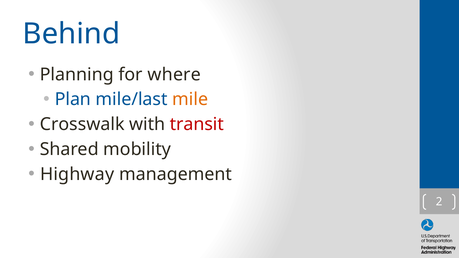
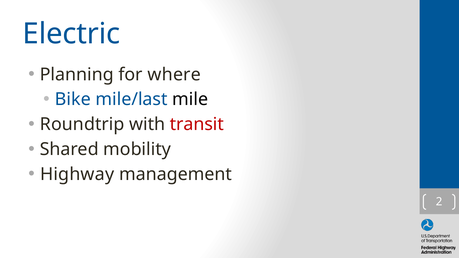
Behind: Behind -> Electric (71, 34)
Plan: Plan -> Bike (73, 100)
mile colour: orange -> black (190, 100)
Crosswalk: Crosswalk -> Roundtrip (82, 125)
